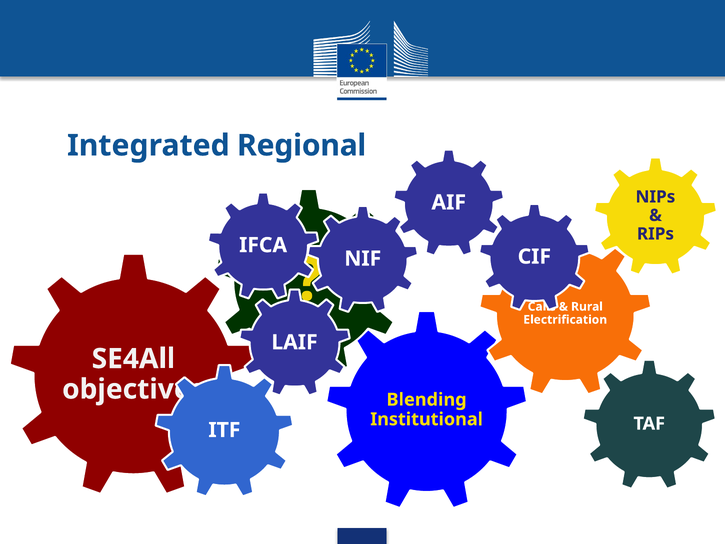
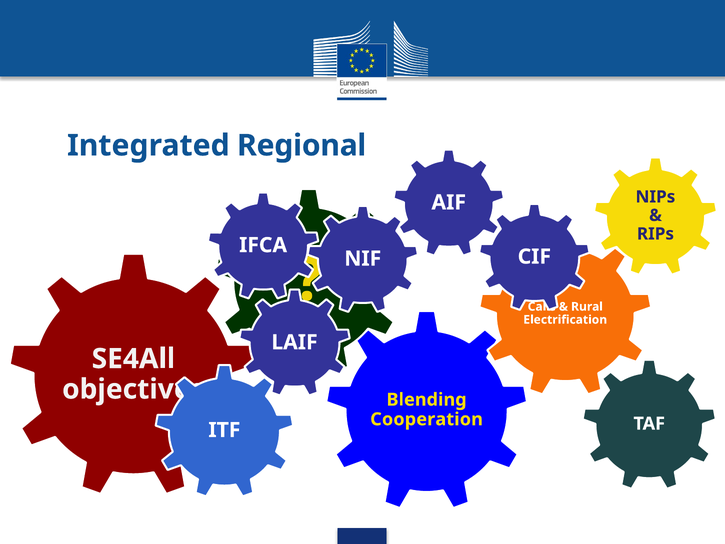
Institutional: Institutional -> Cooperation (427, 419)
